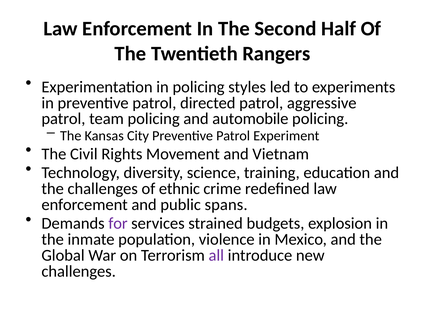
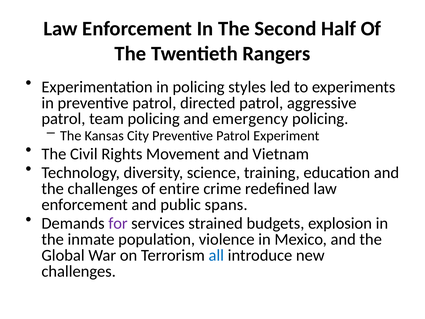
automobile: automobile -> emergency (250, 119)
ethnic: ethnic -> entire (179, 189)
all colour: purple -> blue (216, 255)
